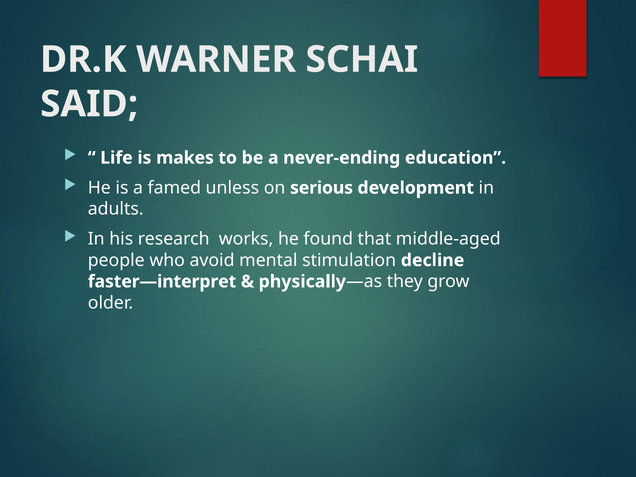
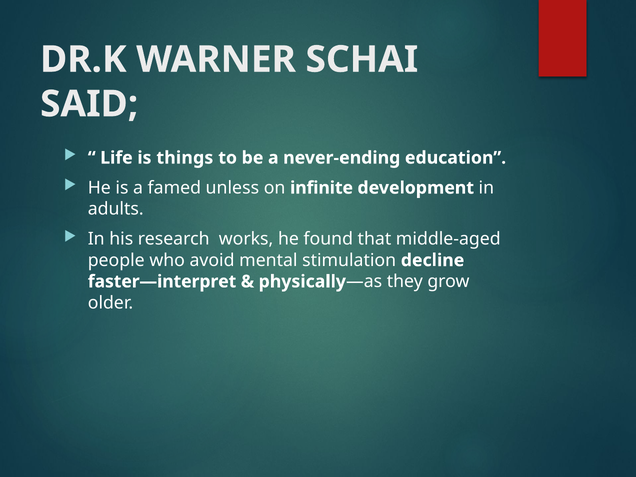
makes: makes -> things (185, 158)
serious: serious -> infinite (322, 188)
